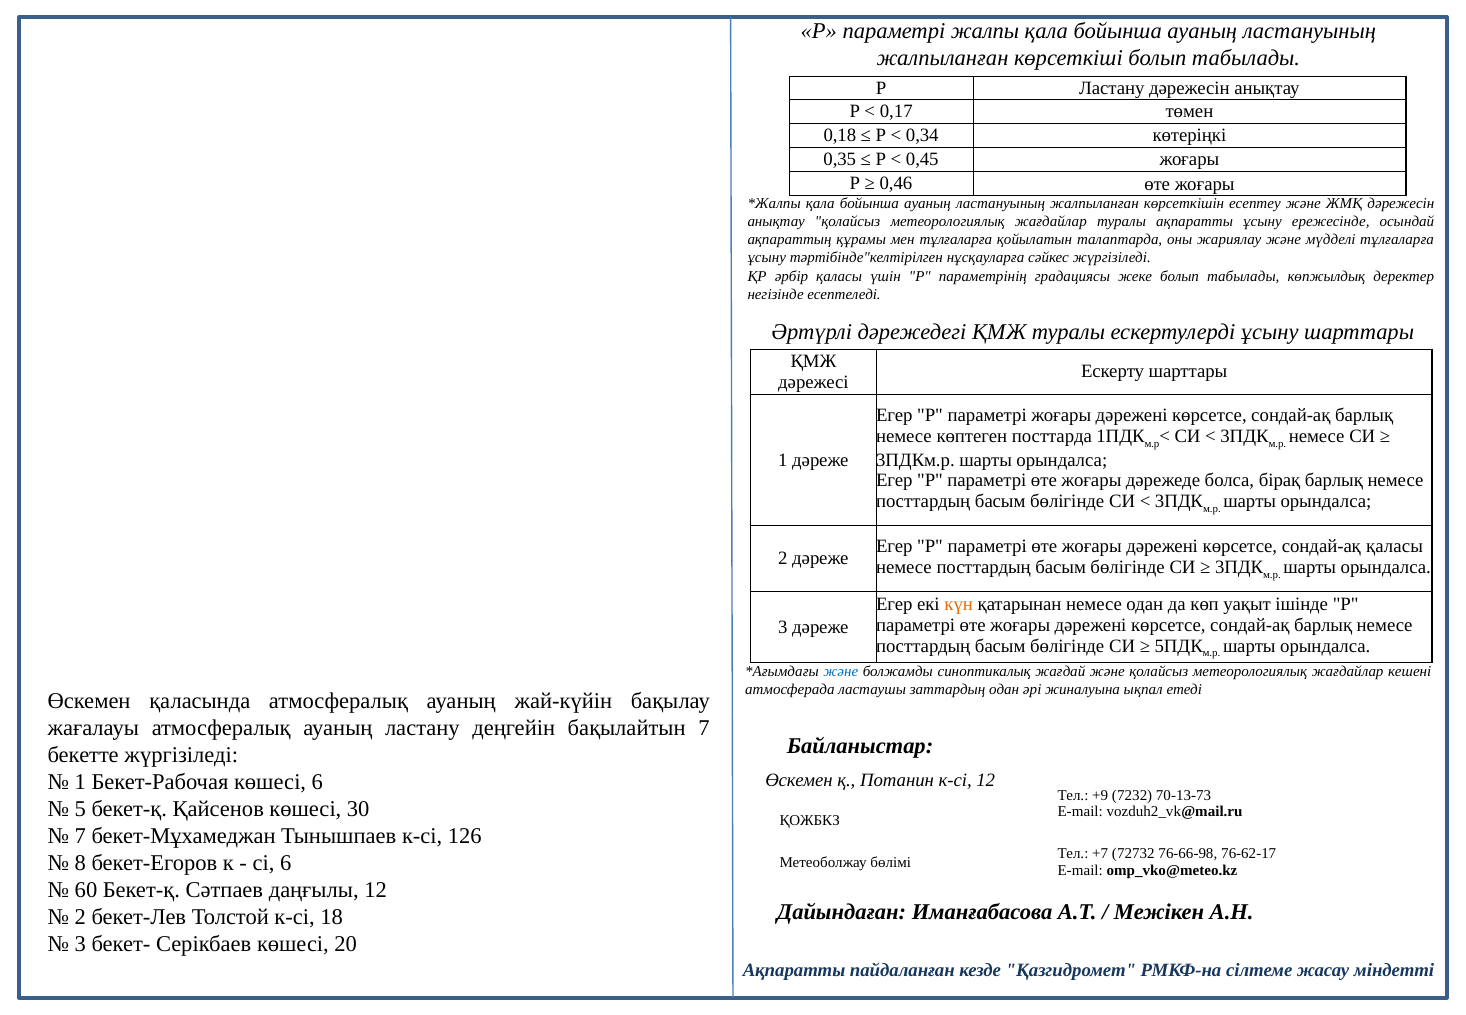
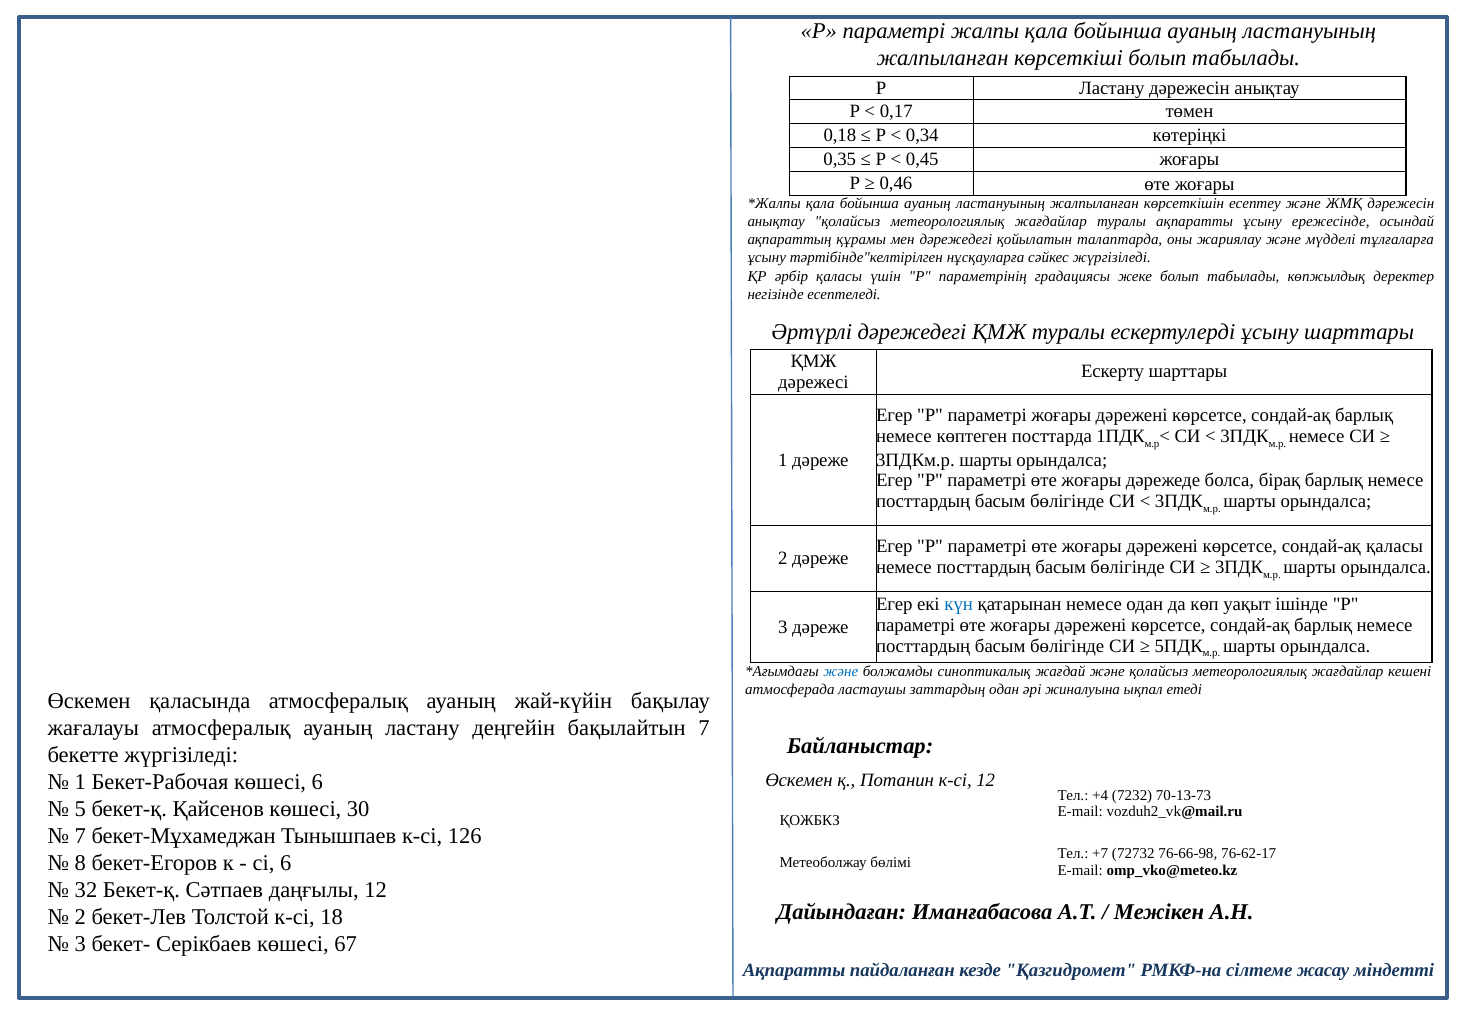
мен тұлғаларға: тұлғаларға -> дәрежедегі (956, 240)
күн colour: orange -> blue (959, 605)
+9: +9 -> +4 (1100, 795)
60: 60 -> 32 (86, 890)
20: 20 -> 67 (346, 944)
